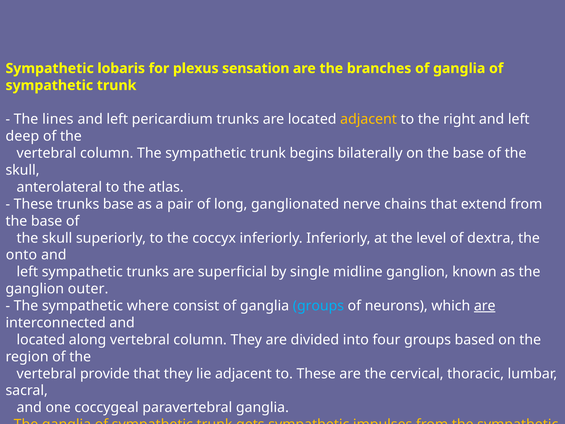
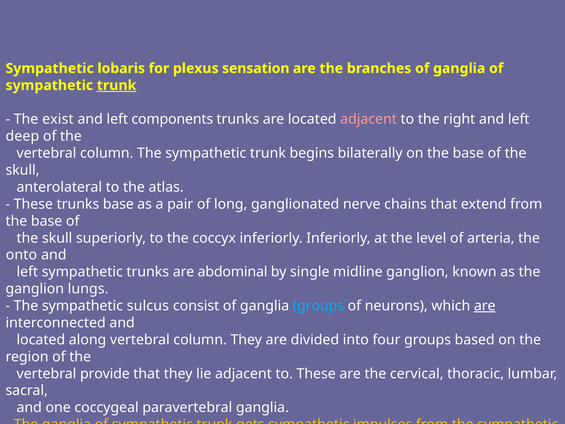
trunk underline: none -> present (117, 85)
lines: lines -> exist (58, 119)
pericardium: pericardium -> components (172, 119)
adjacent colour: yellow -> pink (369, 119)
dextra: dextra -> arteria (491, 238)
superficial: superficial -> abdominal (233, 272)
ganglion outer: outer -> lungs (88, 289)
where: where -> sulcus (148, 306)
